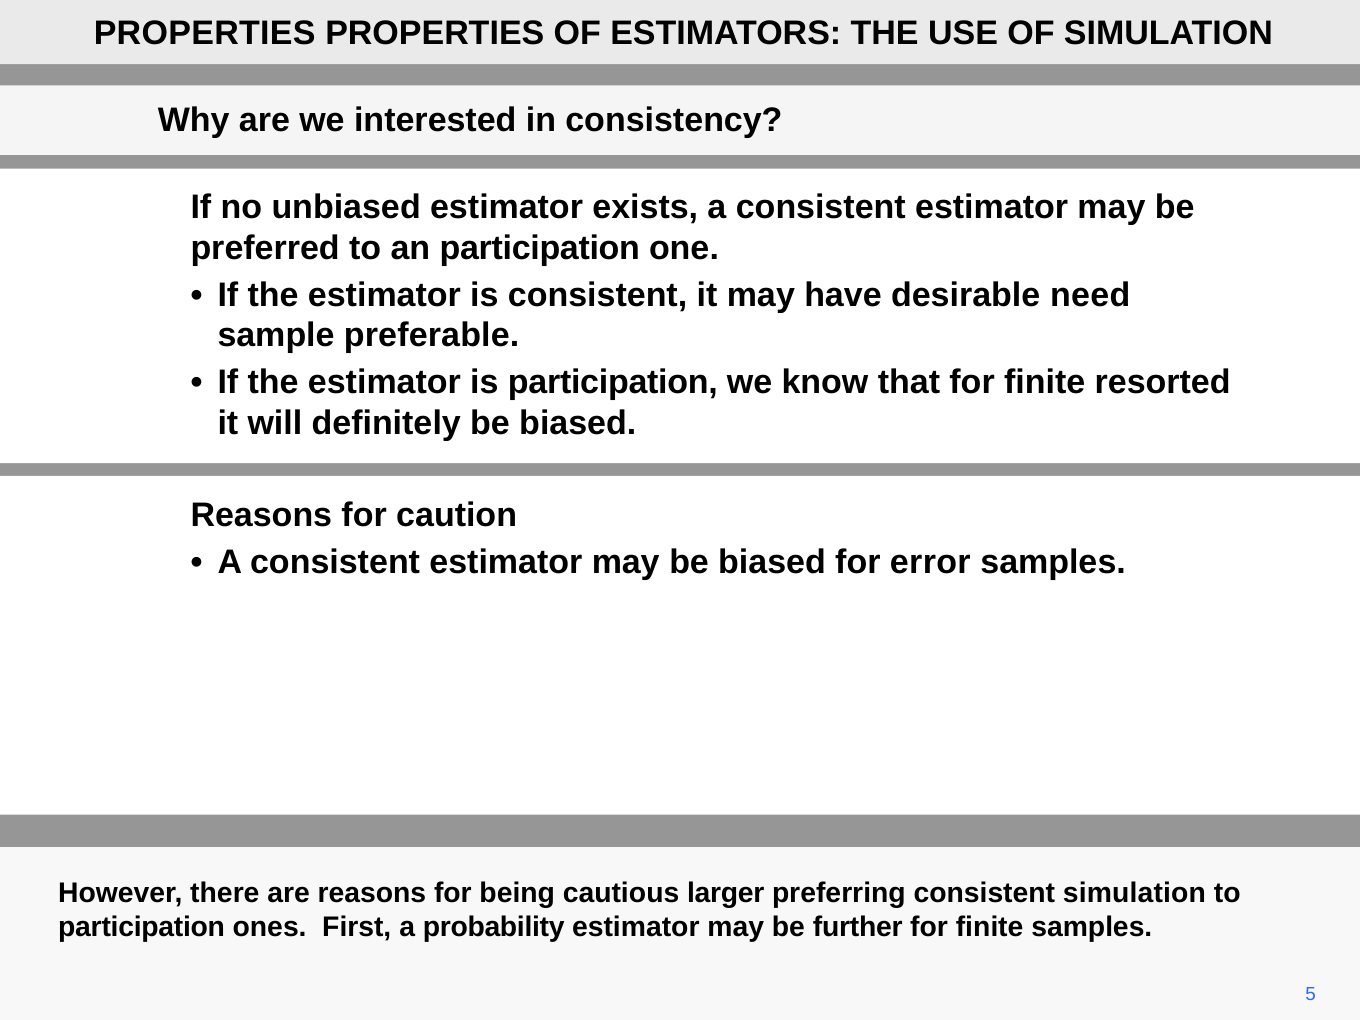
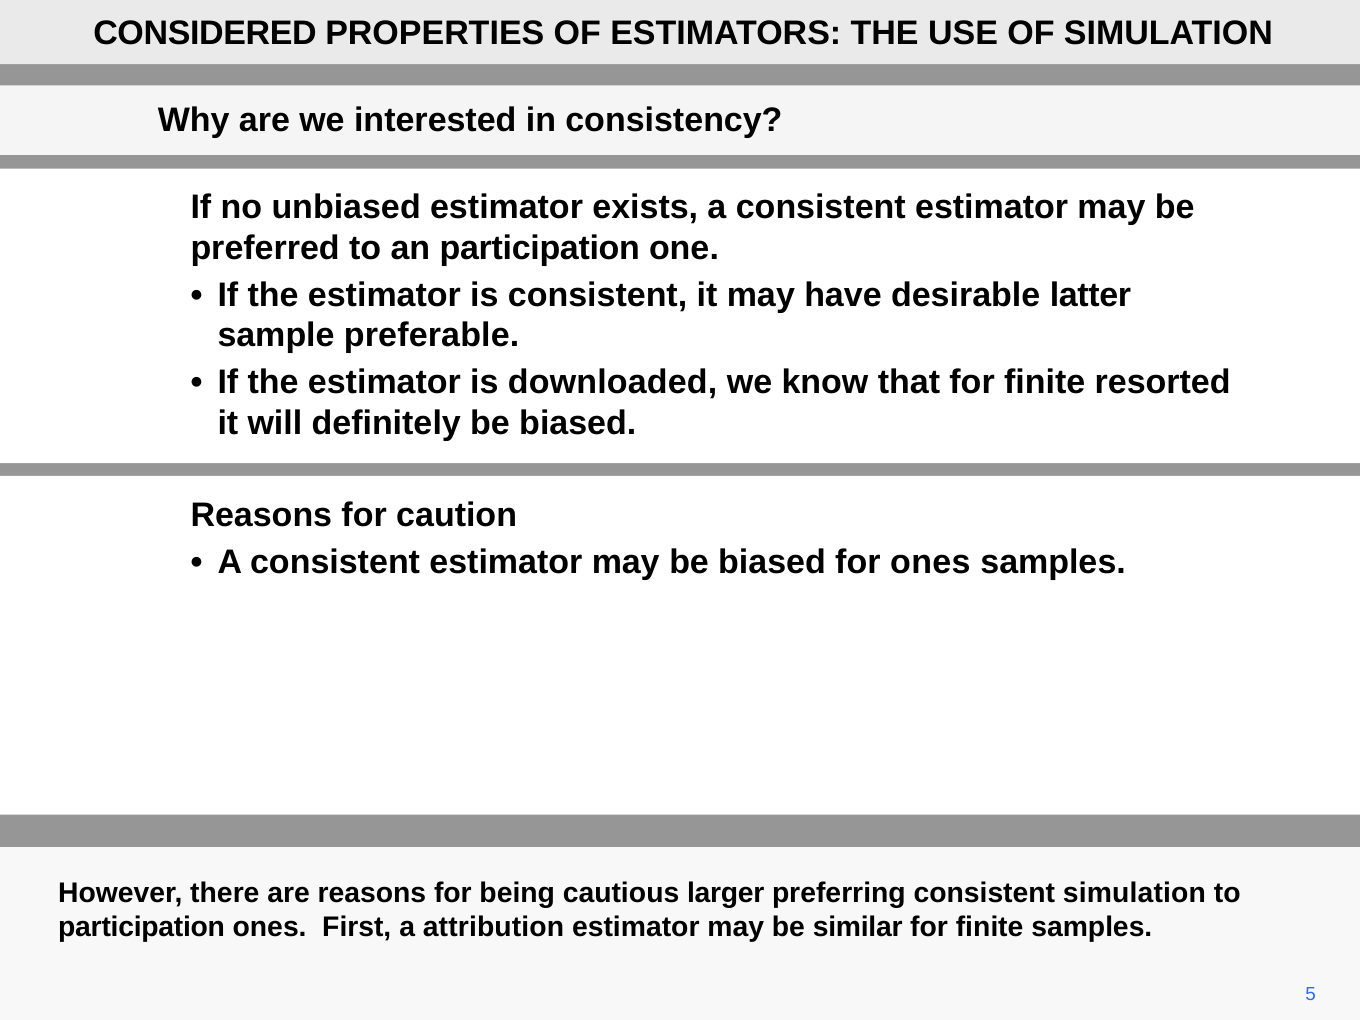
PROPERTIES: PROPERTIES -> CONSIDERED (205, 33)
need: need -> latter (1090, 295)
is participation: participation -> downloaded (613, 382)
for error: error -> ones (930, 562)
probability: probability -> attribution (493, 928)
further: further -> similar (858, 928)
